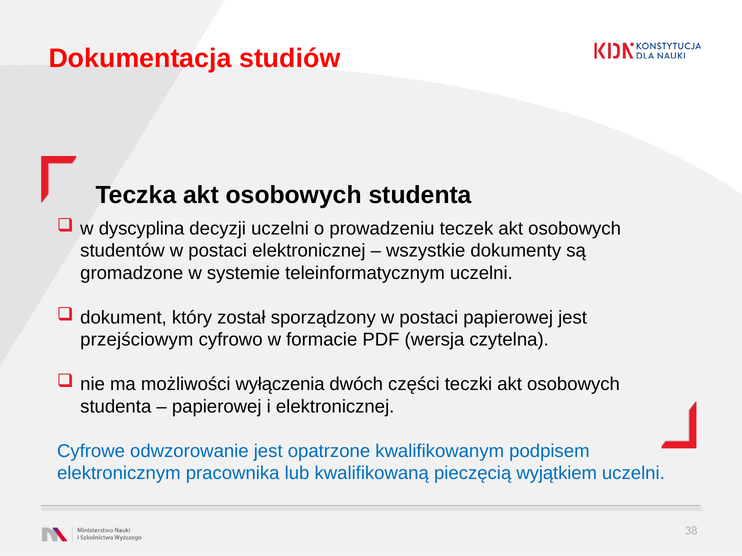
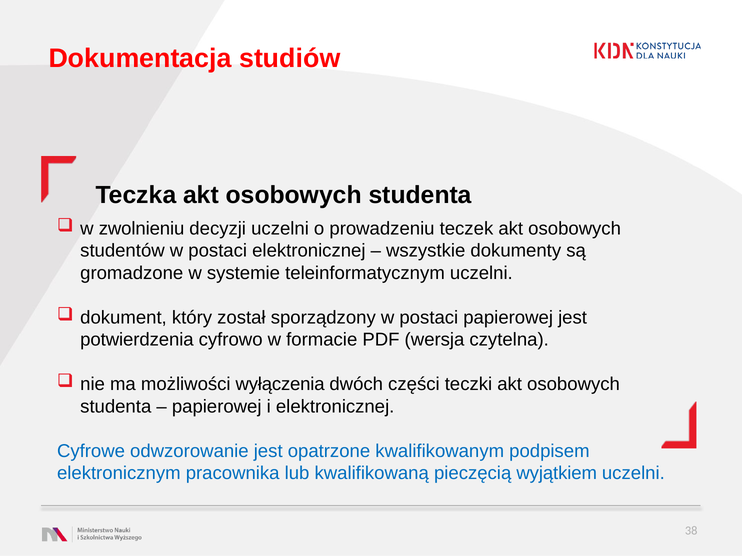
dyscyplina: dyscyplina -> zwolnieniu (142, 229)
przejściowym: przejściowym -> potwierdzenia (137, 340)
